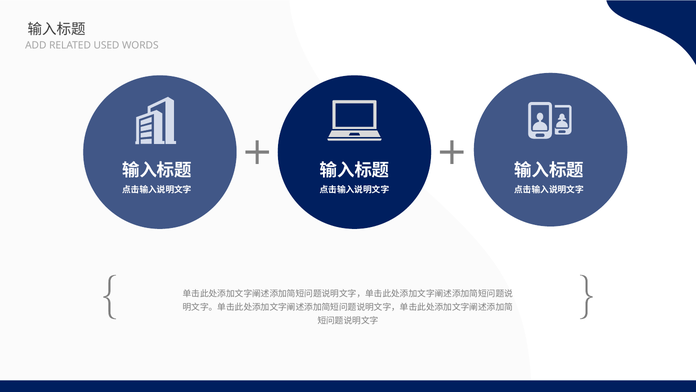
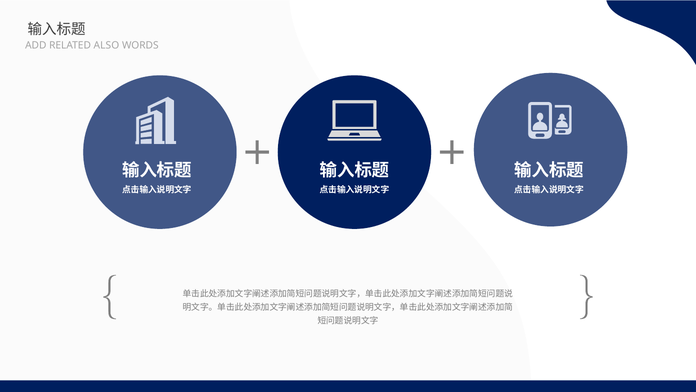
USED: USED -> ALSO (106, 45)
